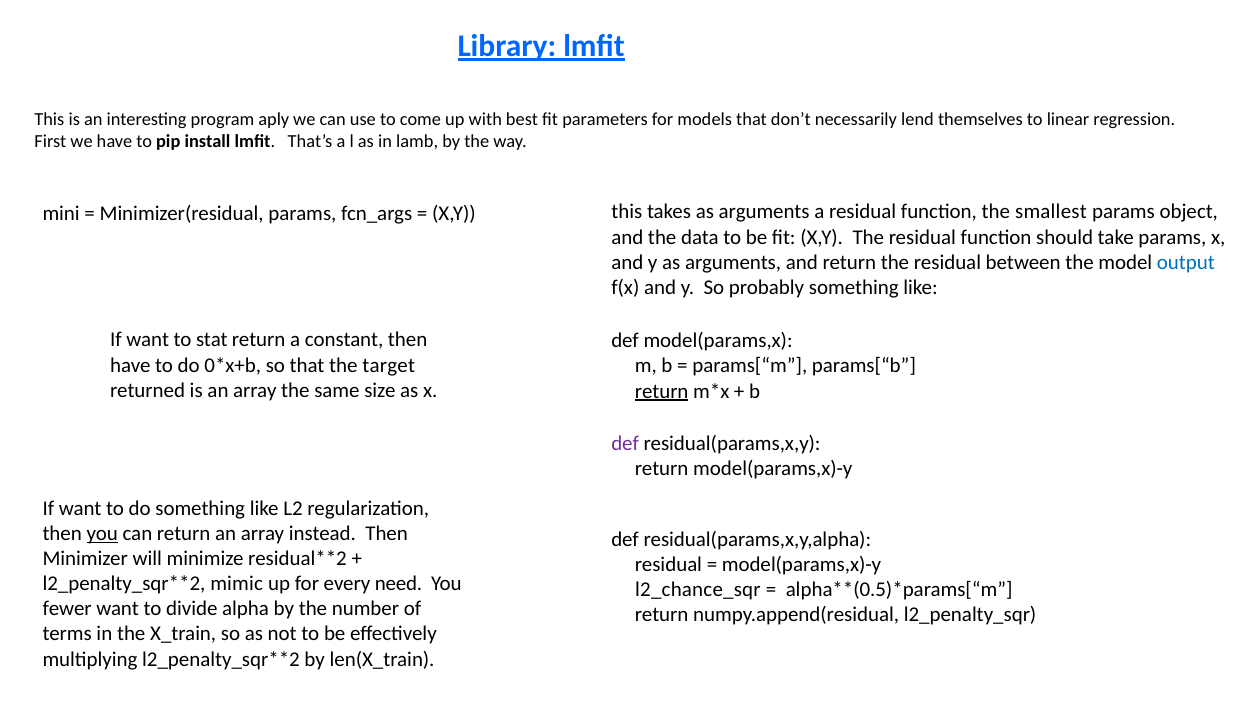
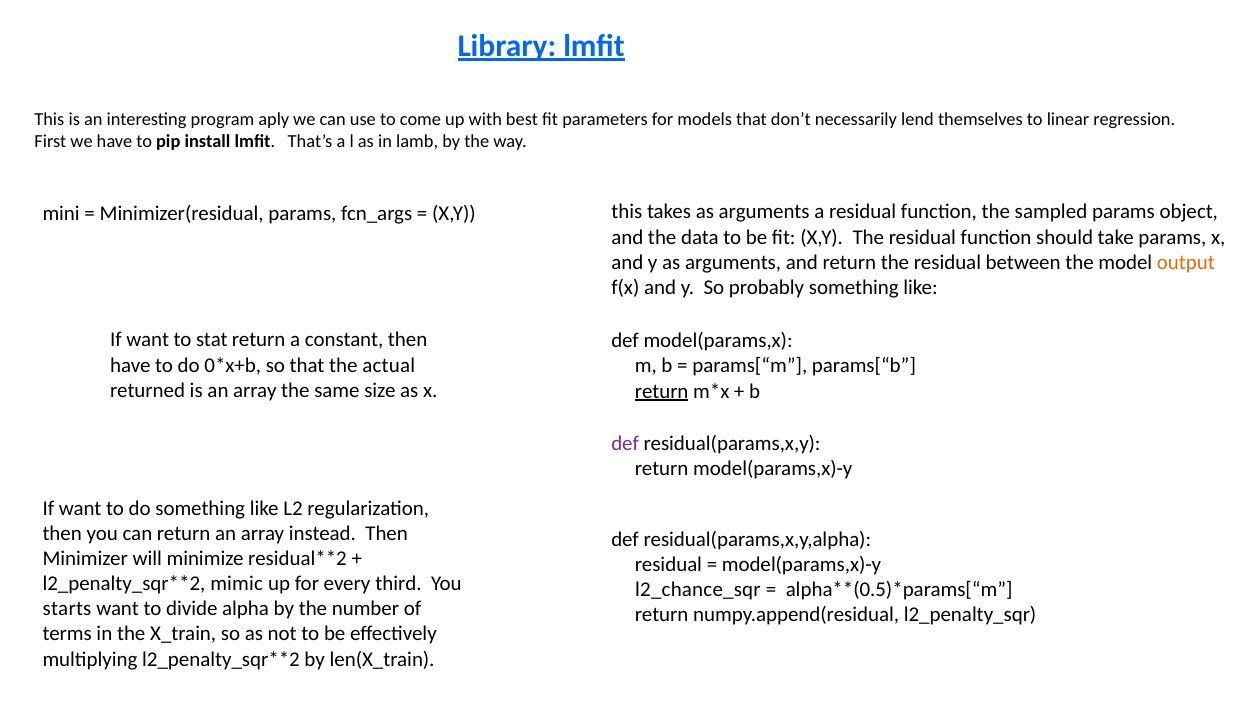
smallest: smallest -> sampled (1051, 212)
output colour: blue -> orange (1186, 262)
target: target -> actual (389, 365)
you underline: present -> none (102, 533)
need: need -> third (398, 584)
fewer: fewer -> starts (67, 609)
